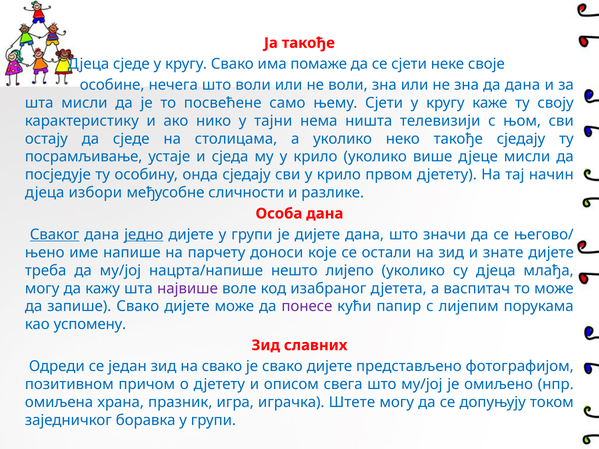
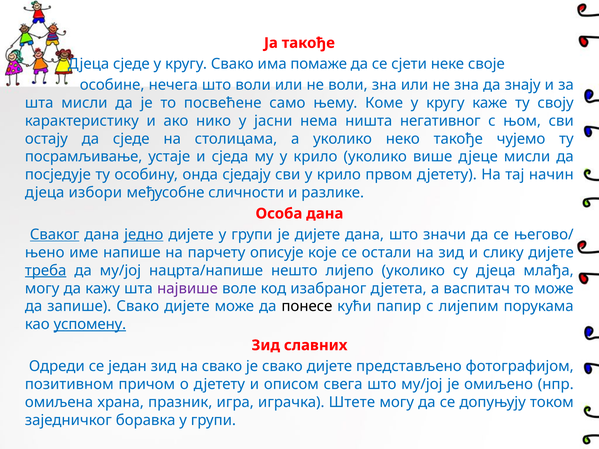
да дана: дана -> знају (523, 85)
њему Сјети: Сјети -> Коме (384, 103)
тајни: тајни -> јасни (273, 121)
телевизији: телевизији -> негативног (440, 121)
такође сједају: сједају -> чујемо (521, 139)
доноси: доноси -> описује (277, 253)
знате: знате -> слику (503, 253)
треба underline: none -> present (46, 271)
понесе colour: purple -> black (307, 307)
успомену underline: none -> present (90, 325)
